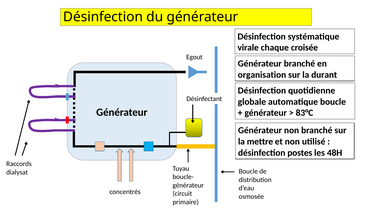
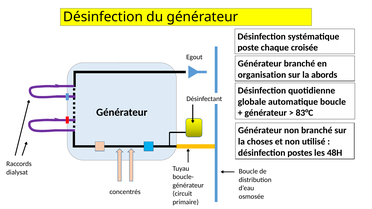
virale: virale -> poste (248, 48)
durant: durant -> abords (324, 75)
mettre: mettre -> choses (260, 142)
